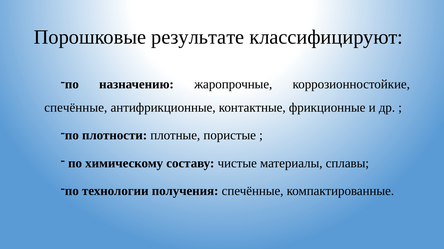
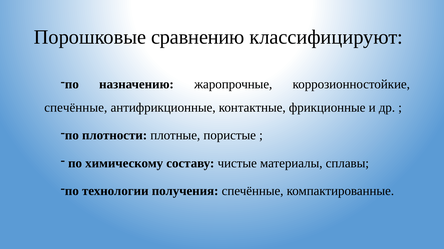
результате: результате -> сравнению (198, 37)
